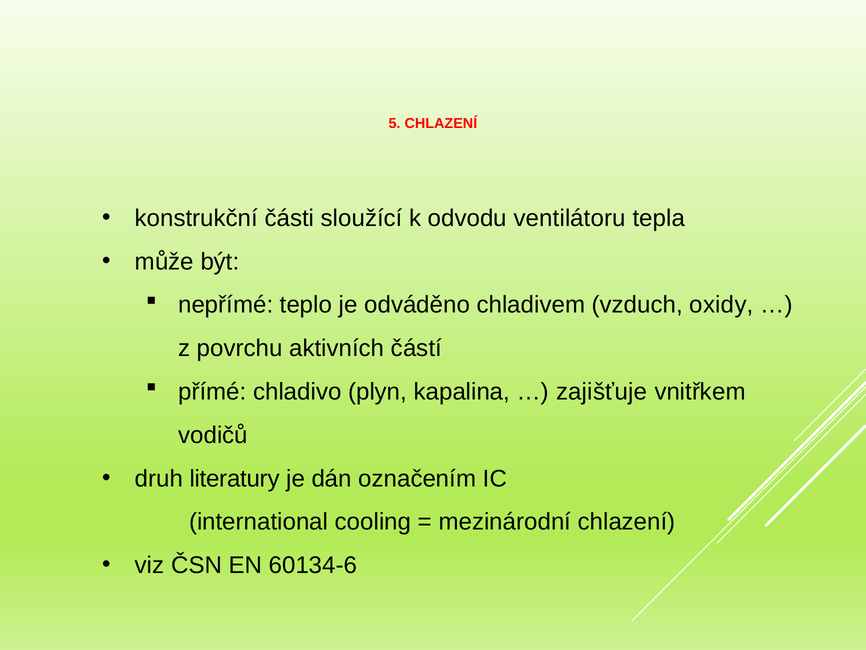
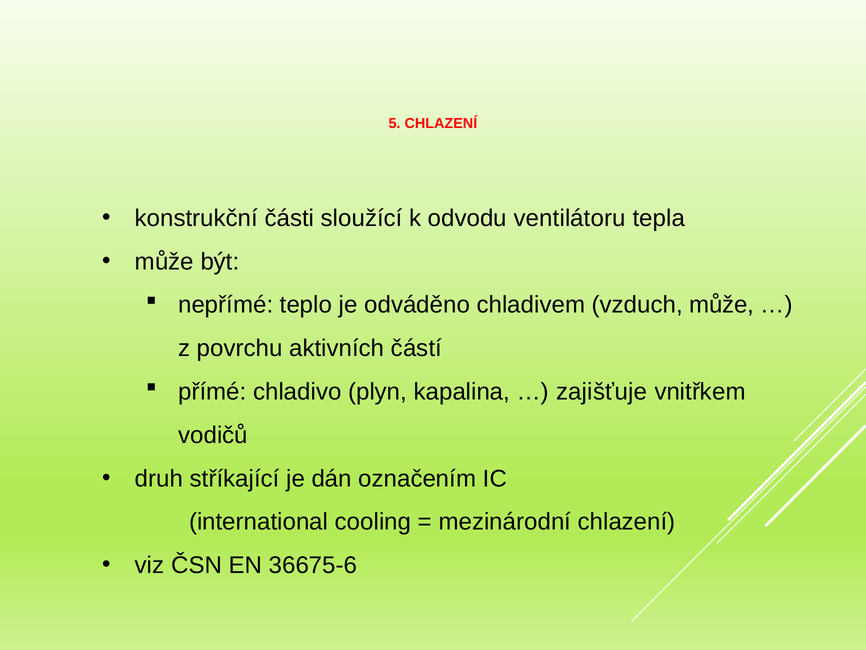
vzduch oxidy: oxidy -> může (722, 305)
literatury: literatury -> stříkající (235, 478)
60134-6: 60134-6 -> 36675-6 (313, 565)
